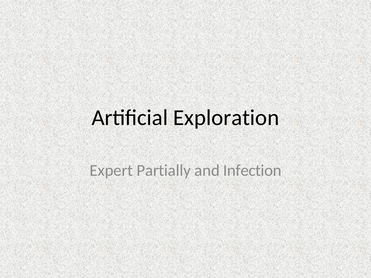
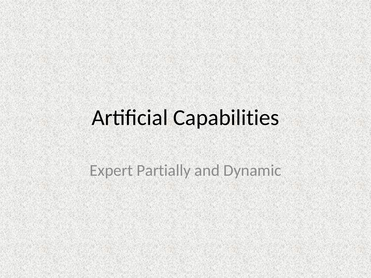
Exploration: Exploration -> Capabilities (226, 118)
Infection: Infection -> Dynamic (252, 171)
